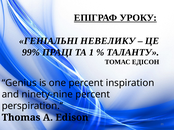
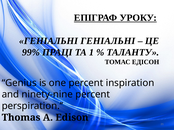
ГЕНІАЛЬНІ НЕВЕЛИКУ: НЕВЕЛИКУ -> ГЕНІАЛЬНІ (108, 41)
